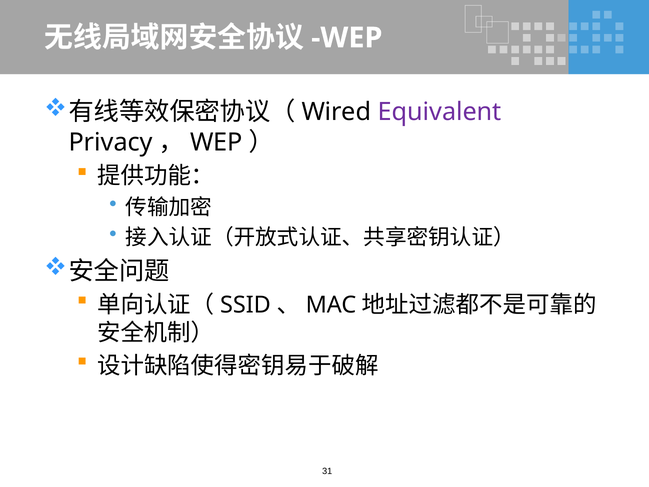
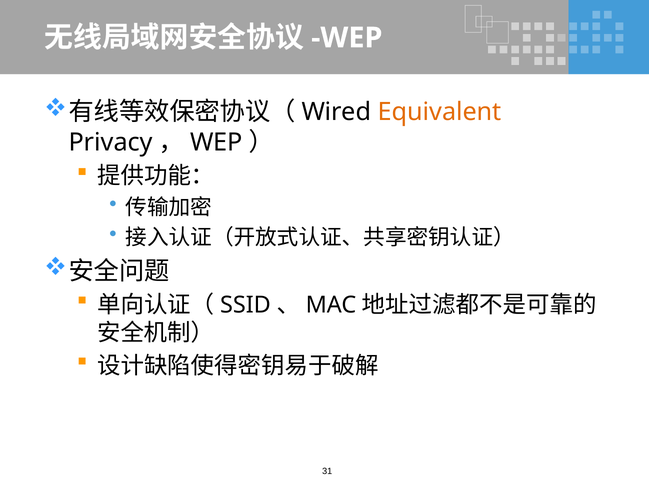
Equivalent colour: purple -> orange (440, 112)
